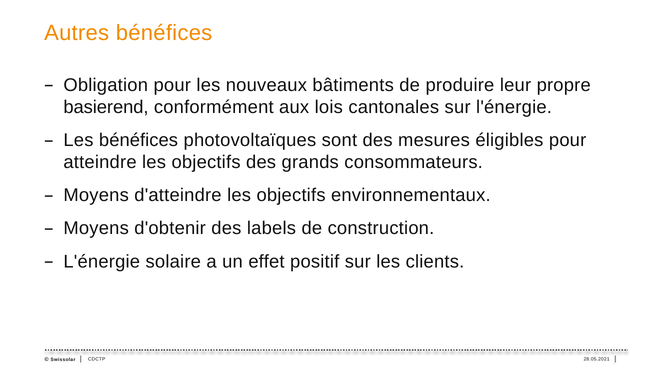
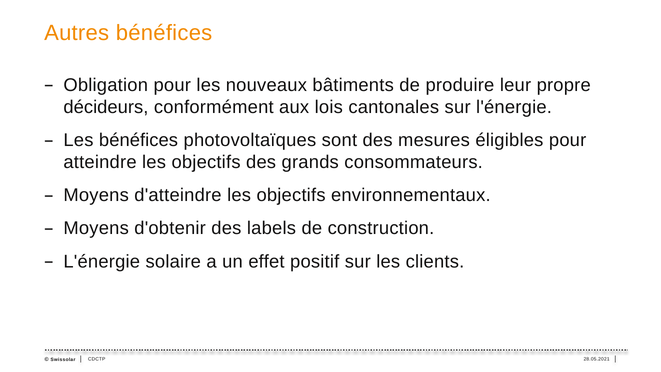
basierend: basierend -> décideurs (106, 107)
